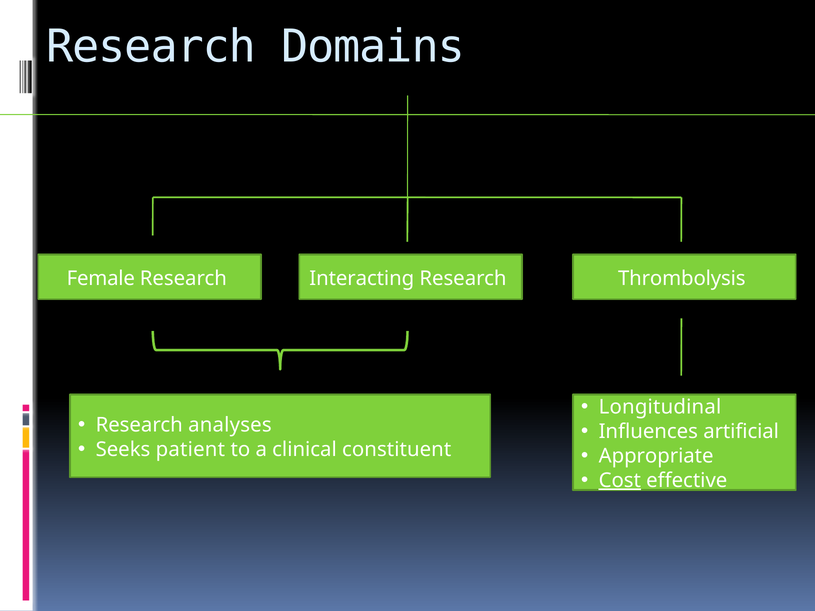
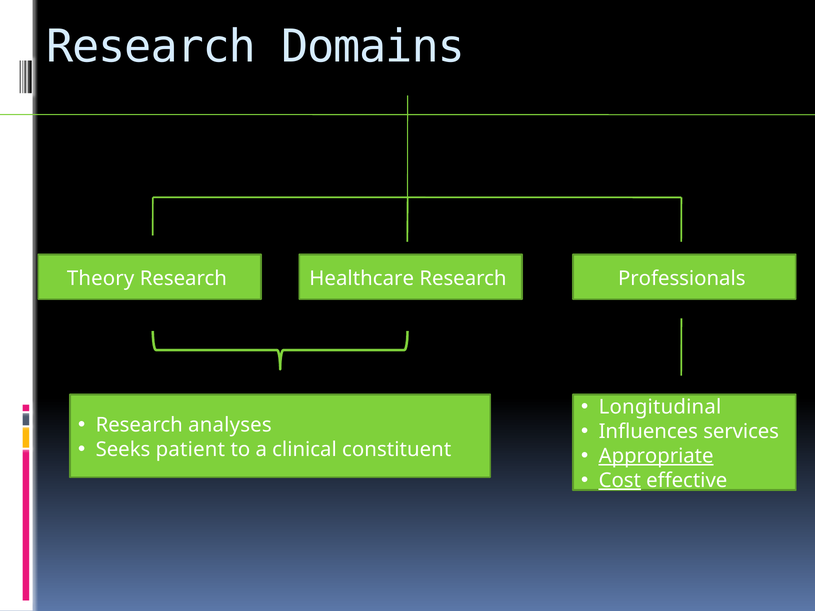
Female: Female -> Theory (101, 278)
Interacting: Interacting -> Healthcare (362, 278)
Thrombolysis: Thrombolysis -> Professionals (682, 278)
artificial: artificial -> services (741, 432)
Appropriate underline: none -> present (656, 456)
